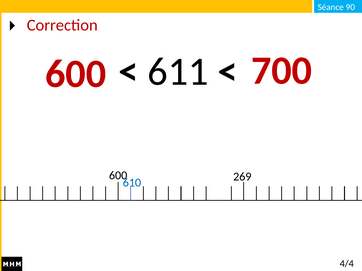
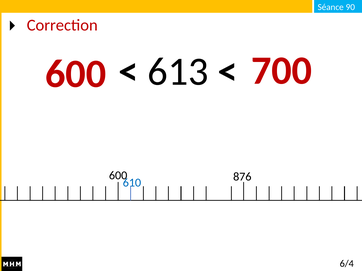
611: 611 -> 613 (178, 72)
269: 269 -> 876 (242, 177)
4/4: 4/4 -> 6/4 (347, 264)
